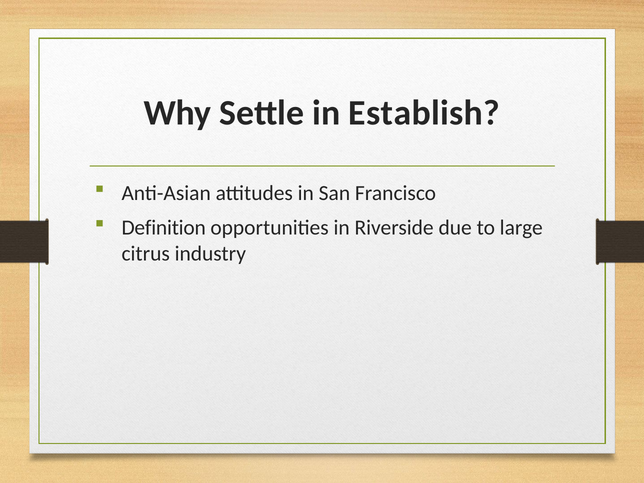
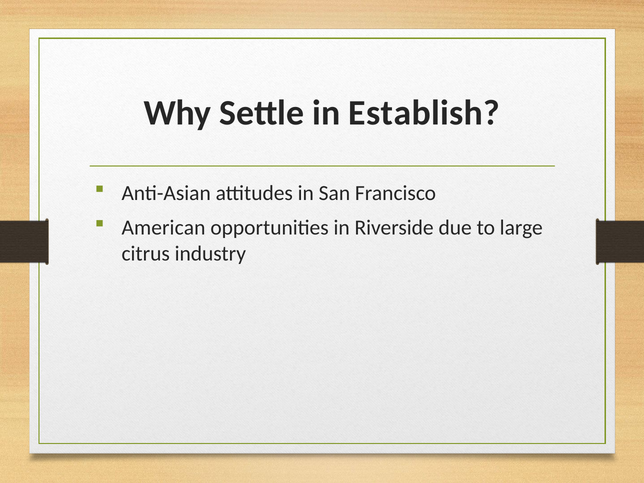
Definition: Definition -> American (163, 228)
